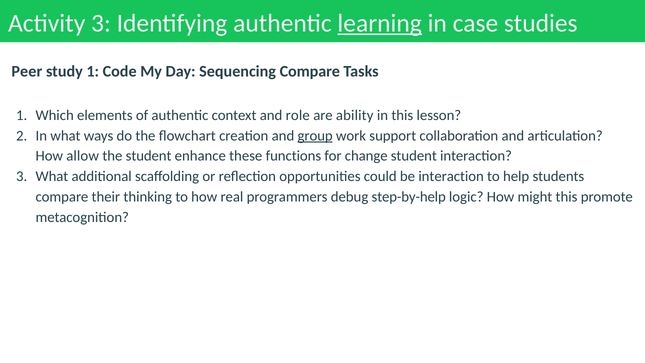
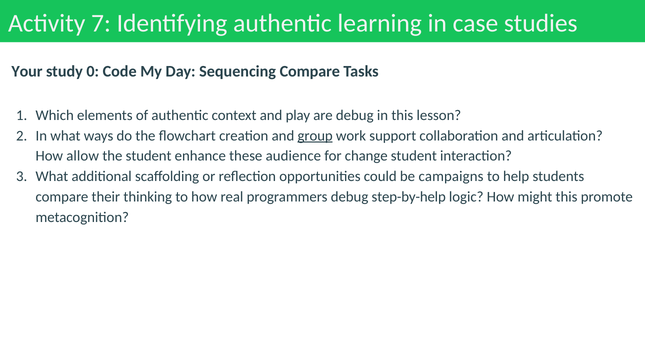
Activity 3: 3 -> 7 (101, 23)
learning underline: present -> none (380, 23)
Peer: Peer -> Your (27, 71)
study 1: 1 -> 0 (93, 71)
role: role -> play (298, 115)
are ability: ability -> debug (355, 115)
functions: functions -> audience (293, 156)
be interaction: interaction -> campaigns (451, 176)
